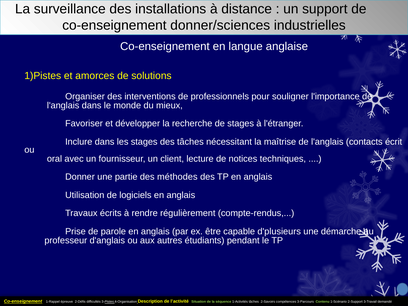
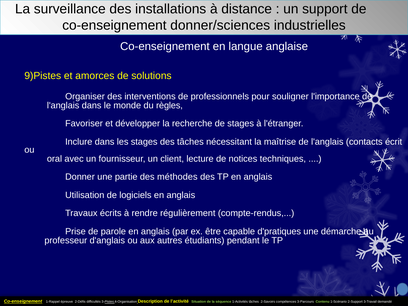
1)Pistes: 1)Pistes -> 9)Pistes (43, 76)
mieux: mieux -> règles (169, 106)
d'plusieurs: d'plusieurs -> d'pratiques (279, 231)
